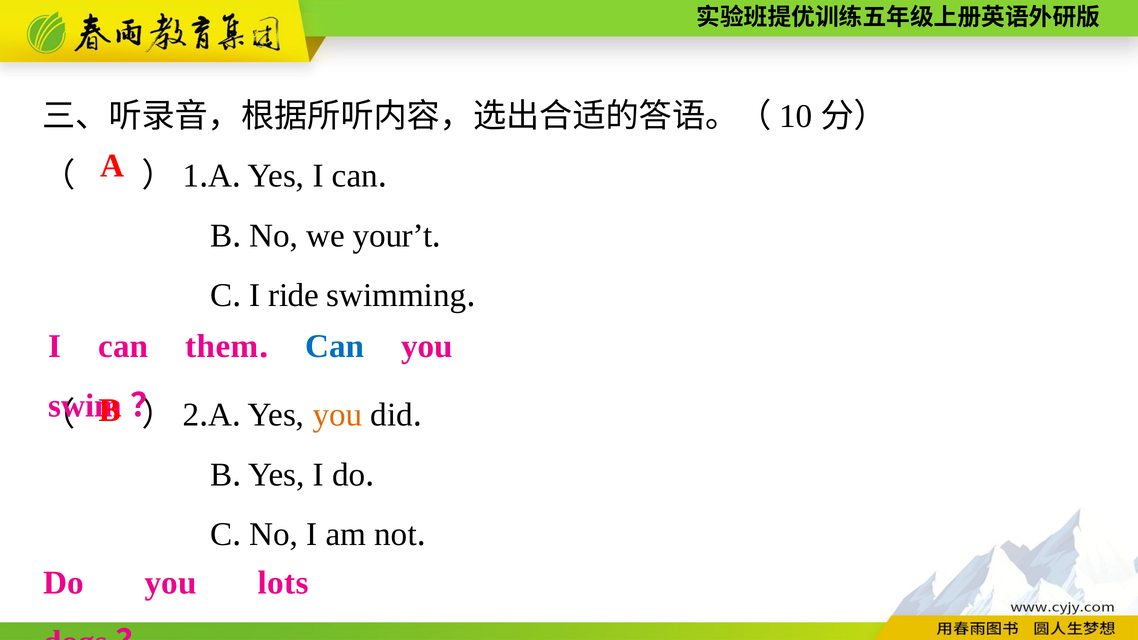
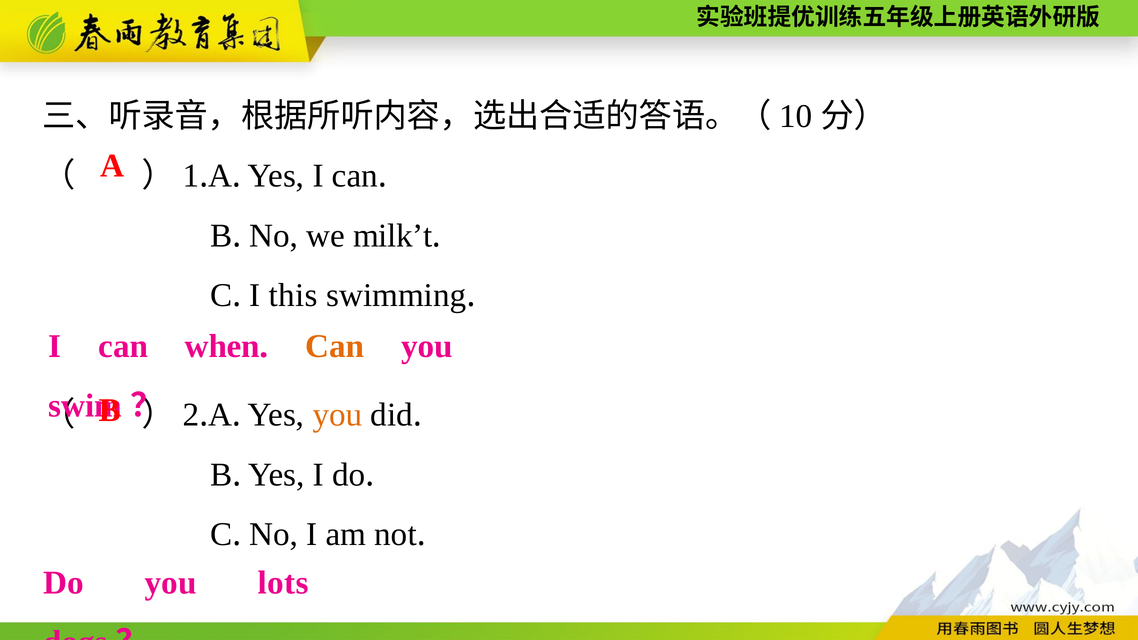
your’t: your’t -> milk’t (393, 236)
ride: ride -> this (293, 295)
them: them -> when (222, 346)
Can colour: blue -> orange (335, 346)
